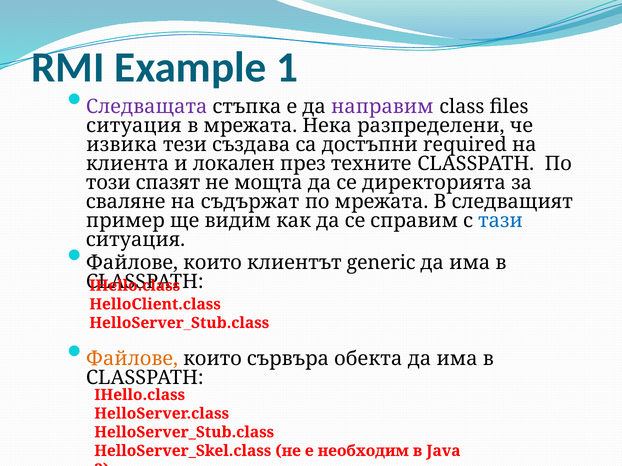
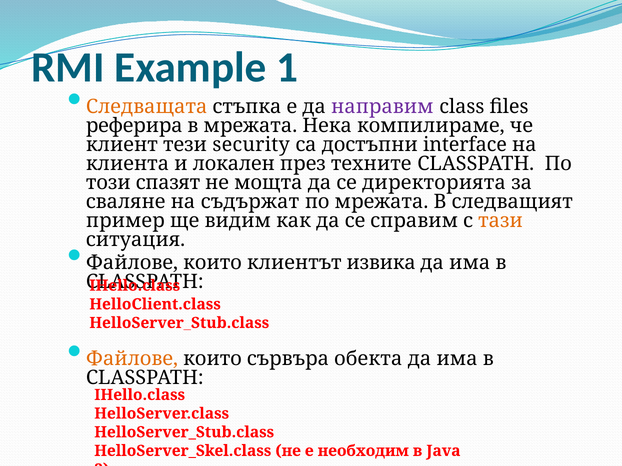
Следващата colour: purple -> orange (147, 107)
ситуация: ситуация -> реферира (134, 126)
разпределени: разпределени -> компилираме (431, 126)
извика: извика -> клиент (122, 145)
създава: създава -> security (251, 145)
required: required -> interface (465, 145)
тази colour: blue -> orange (501, 221)
generic: generic -> извика (381, 263)
